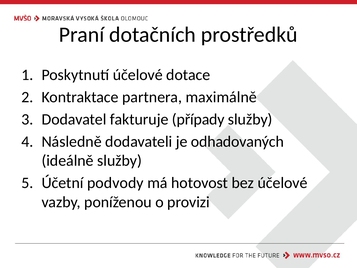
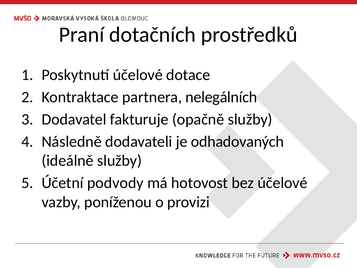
maximálně: maximálně -> nelegálních (221, 97)
případy: případy -> opačně (198, 119)
